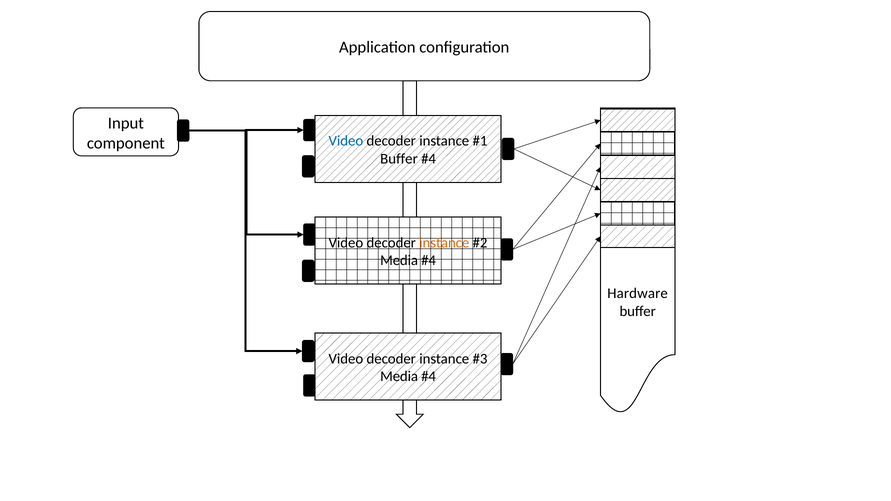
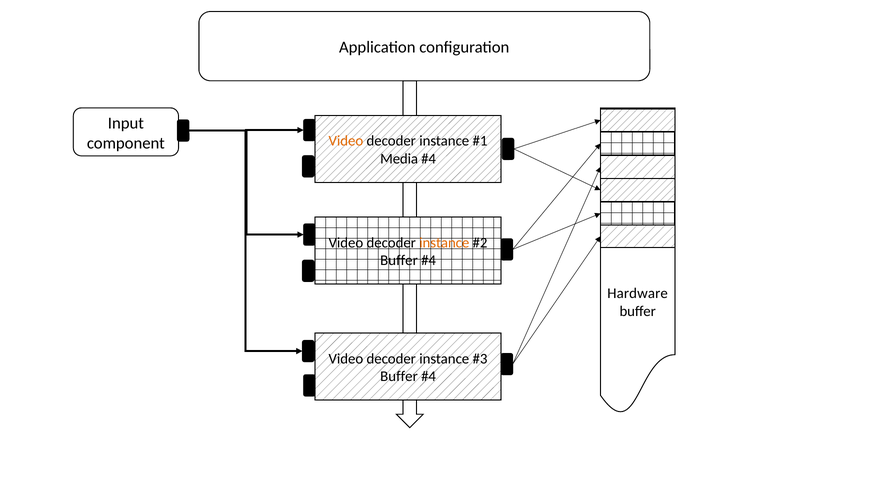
Video colour: blue -> orange (346, 141)
Buffer: Buffer -> Media (399, 159)
Media: Media -> Buffer (399, 261)
Media: Media -> Buffer (399, 377)
